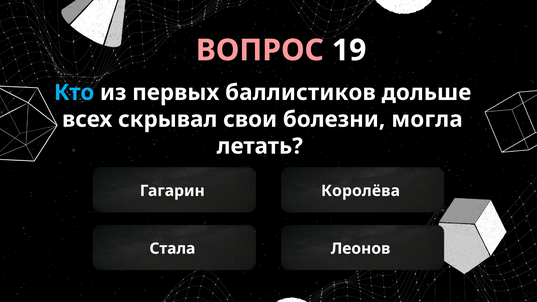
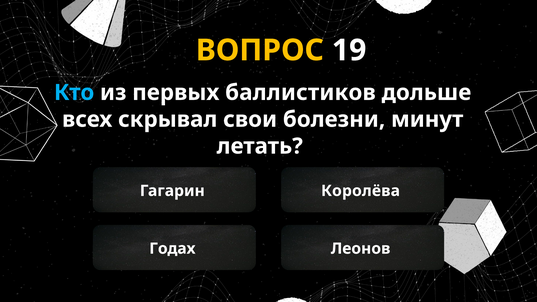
ВОПРОС colour: pink -> yellow (260, 50)
могла: могла -> минут (427, 119)
Стала: Стала -> Годах (172, 249)
